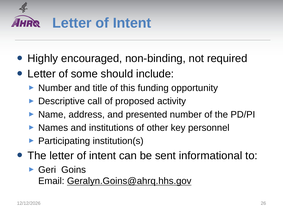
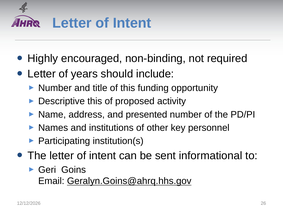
some: some -> years (84, 74)
Descriptive call: call -> this (95, 101)
